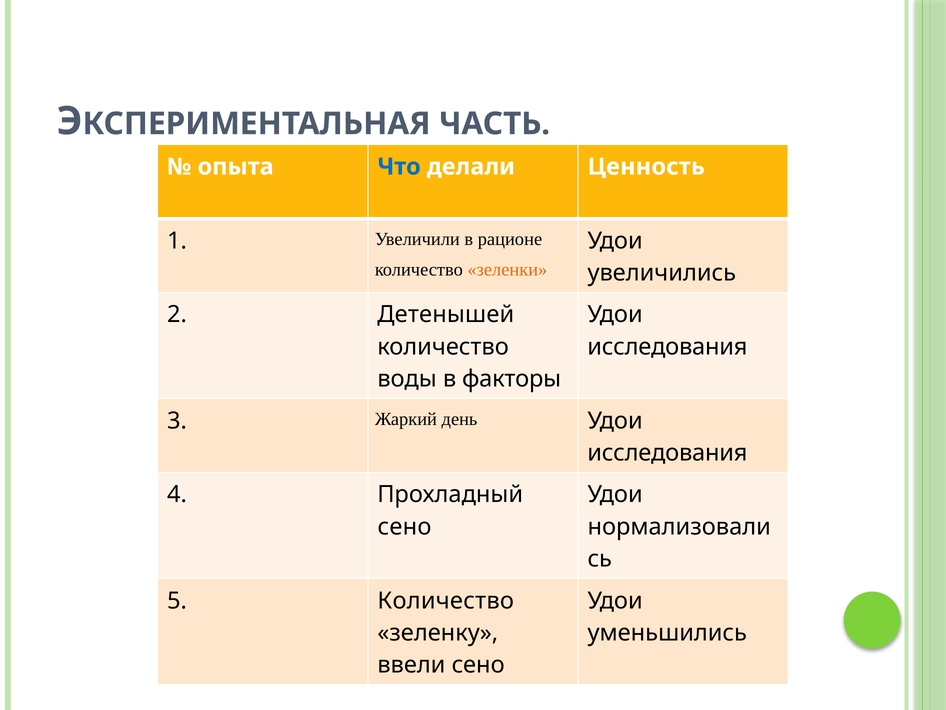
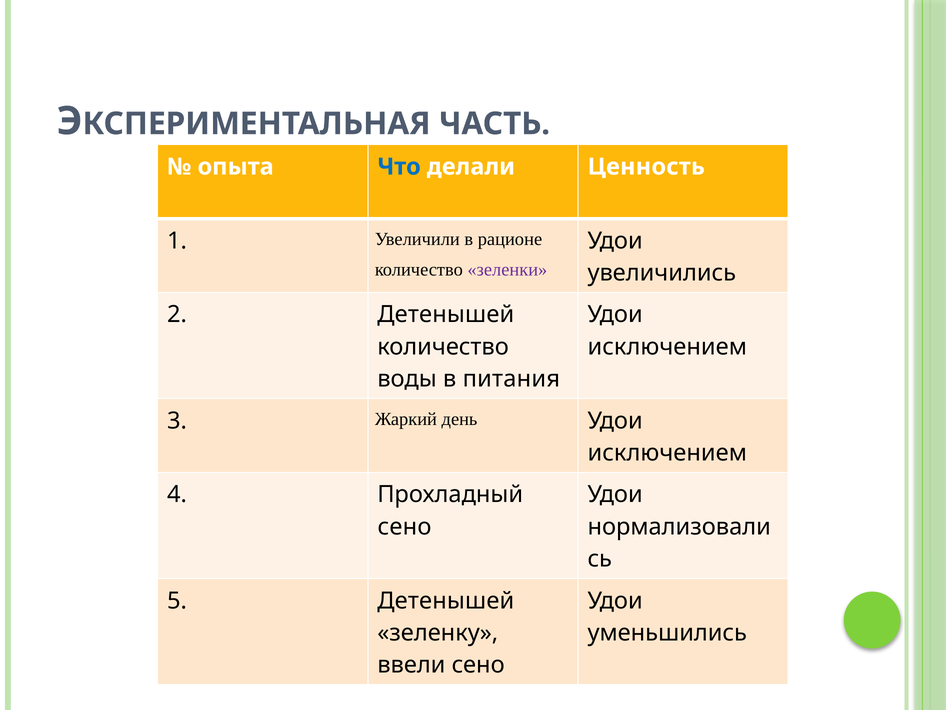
зеленки colour: orange -> purple (507, 269)
исследования: исследования -> исключением (667, 347)
факторы: факторы -> питания (511, 379)
исследования: исследования -> исключением (667, 453)
5 Количество: Количество -> Детенышей (446, 600)
